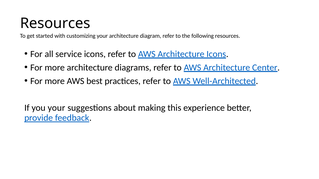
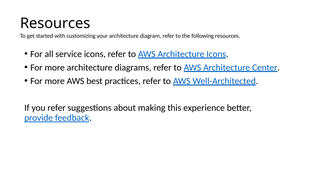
you your: your -> refer (57, 108)
